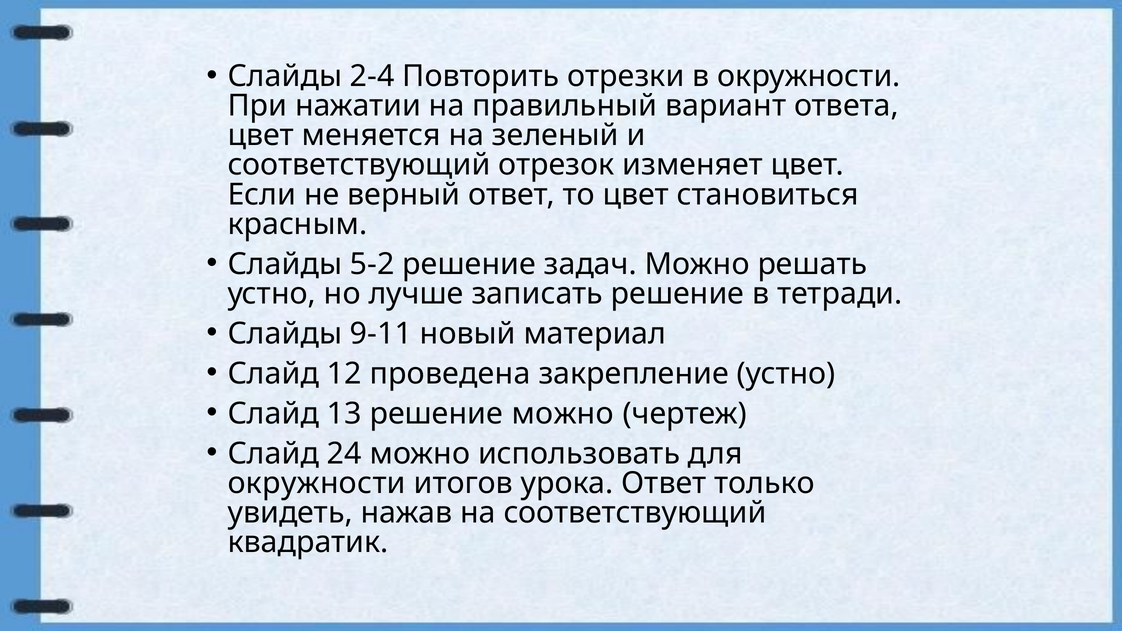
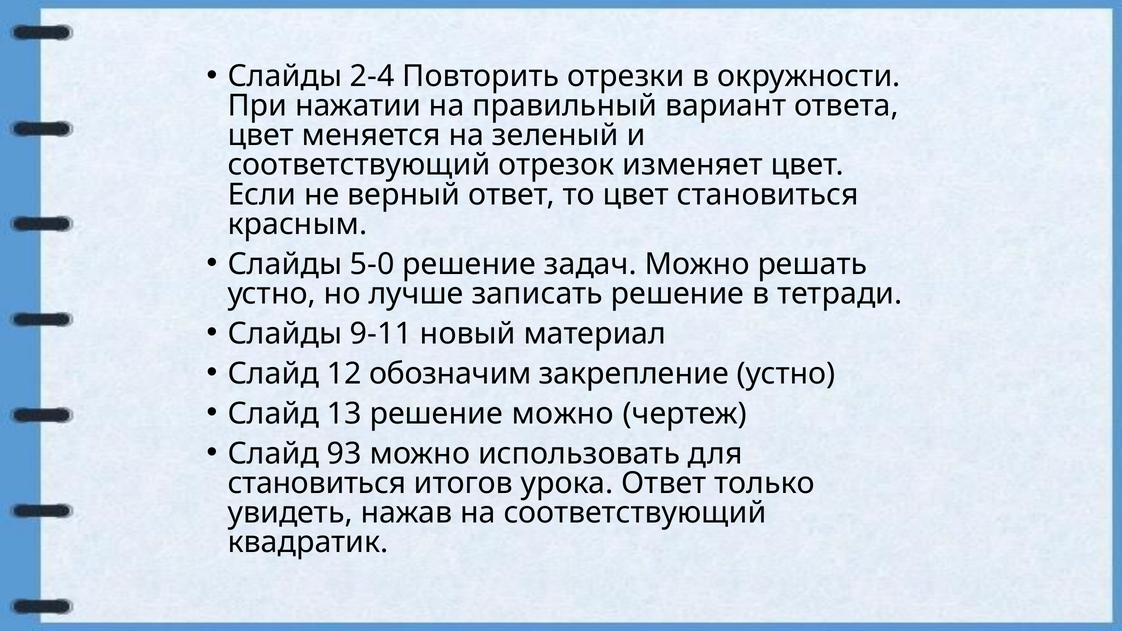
5-2: 5-2 -> 5-0 (372, 264)
проведена: проведена -> обозначим (450, 374)
24: 24 -> 93 (344, 454)
окружности: окружности -> становиться (317, 483)
